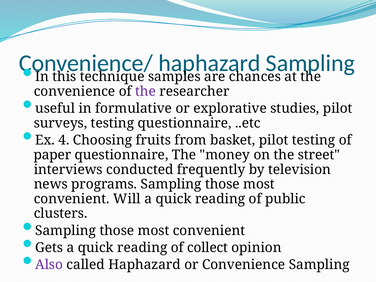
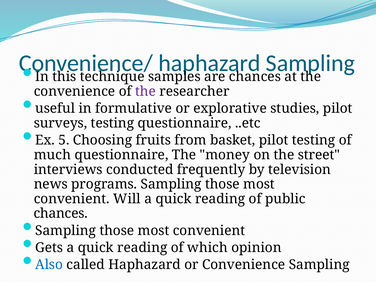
4: 4 -> 5 (64, 140)
paper: paper -> much (52, 155)
clusters: clusters -> chances (61, 213)
collect: collect -> which (207, 248)
Also colour: purple -> blue (49, 265)
